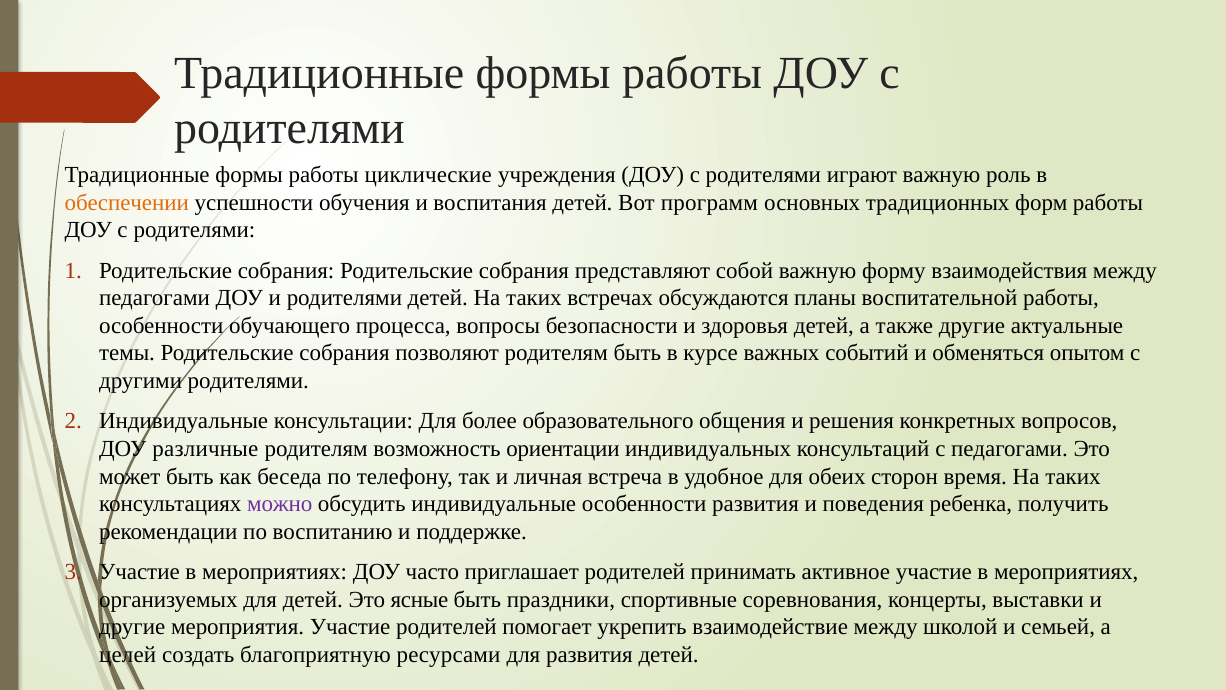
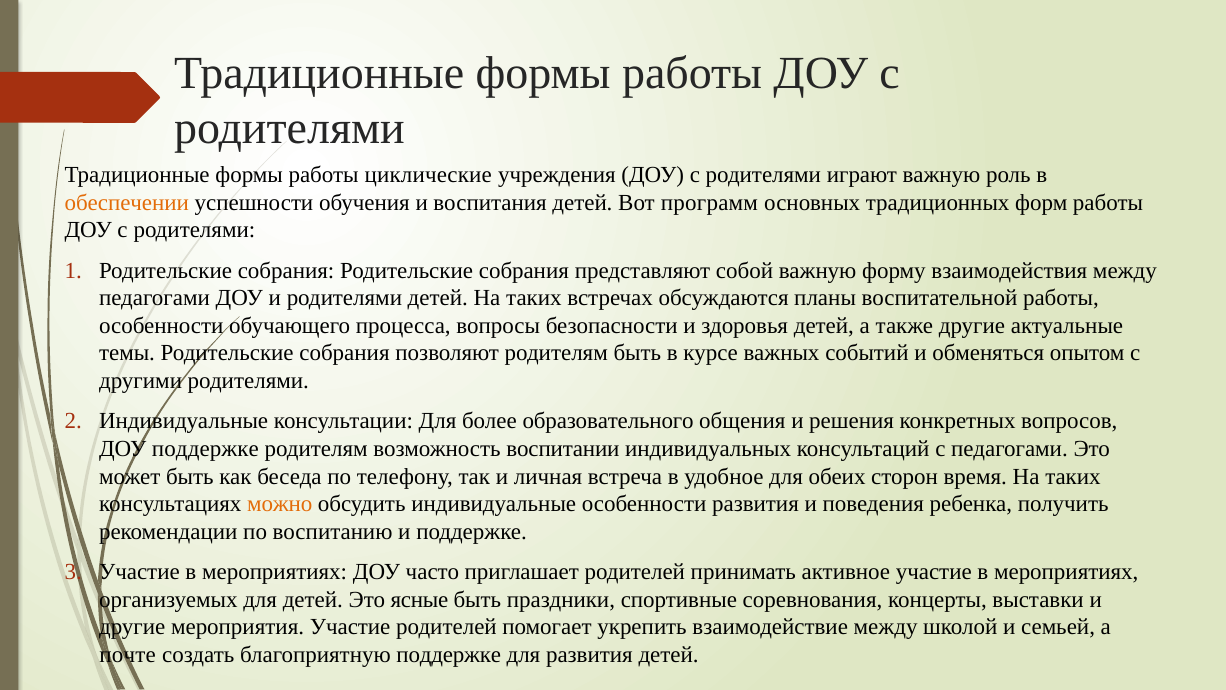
ДОУ различные: различные -> поддержке (205, 449)
ориентации: ориентации -> воспитании (563, 449)
можно colour: purple -> orange (280, 504)
целей: целей -> почте (128, 655)
благоприятную ресурсами: ресурсами -> поддержке (449, 655)
